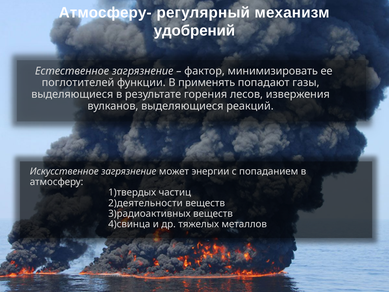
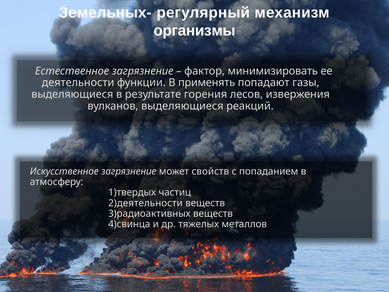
Атмосферу-: Атмосферу- -> Земельных- (105, 13)
удобрений: удобрений -> организмы (195, 31)
поглотителей: поглотителей -> деятельности (78, 83)
энергии: энергии -> свойств (210, 171)
